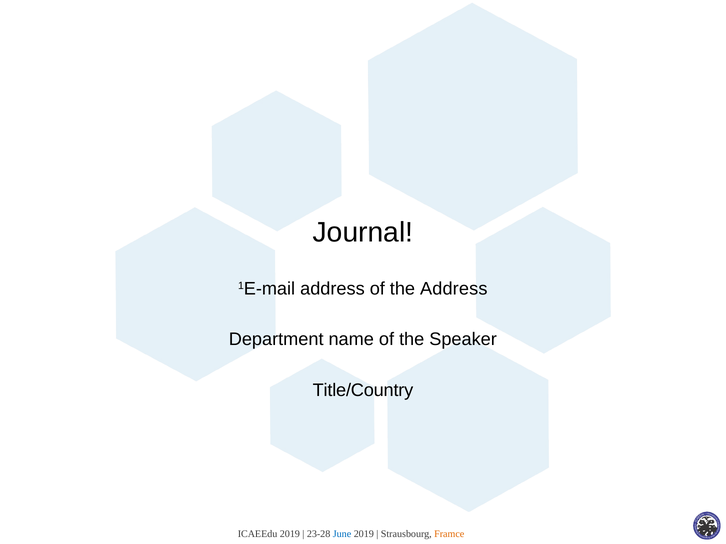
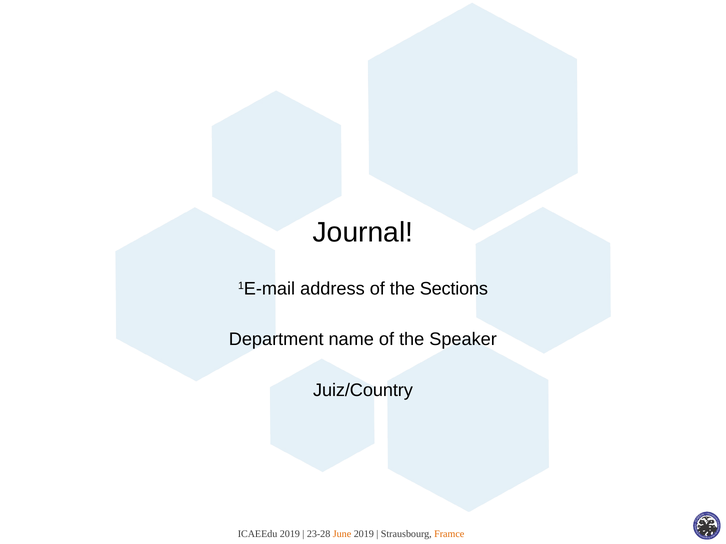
the Address: Address -> Sections (454, 289)
Title/Country: Title/Country -> Juiz/Country (363, 390)
June colour: blue -> orange (342, 534)
